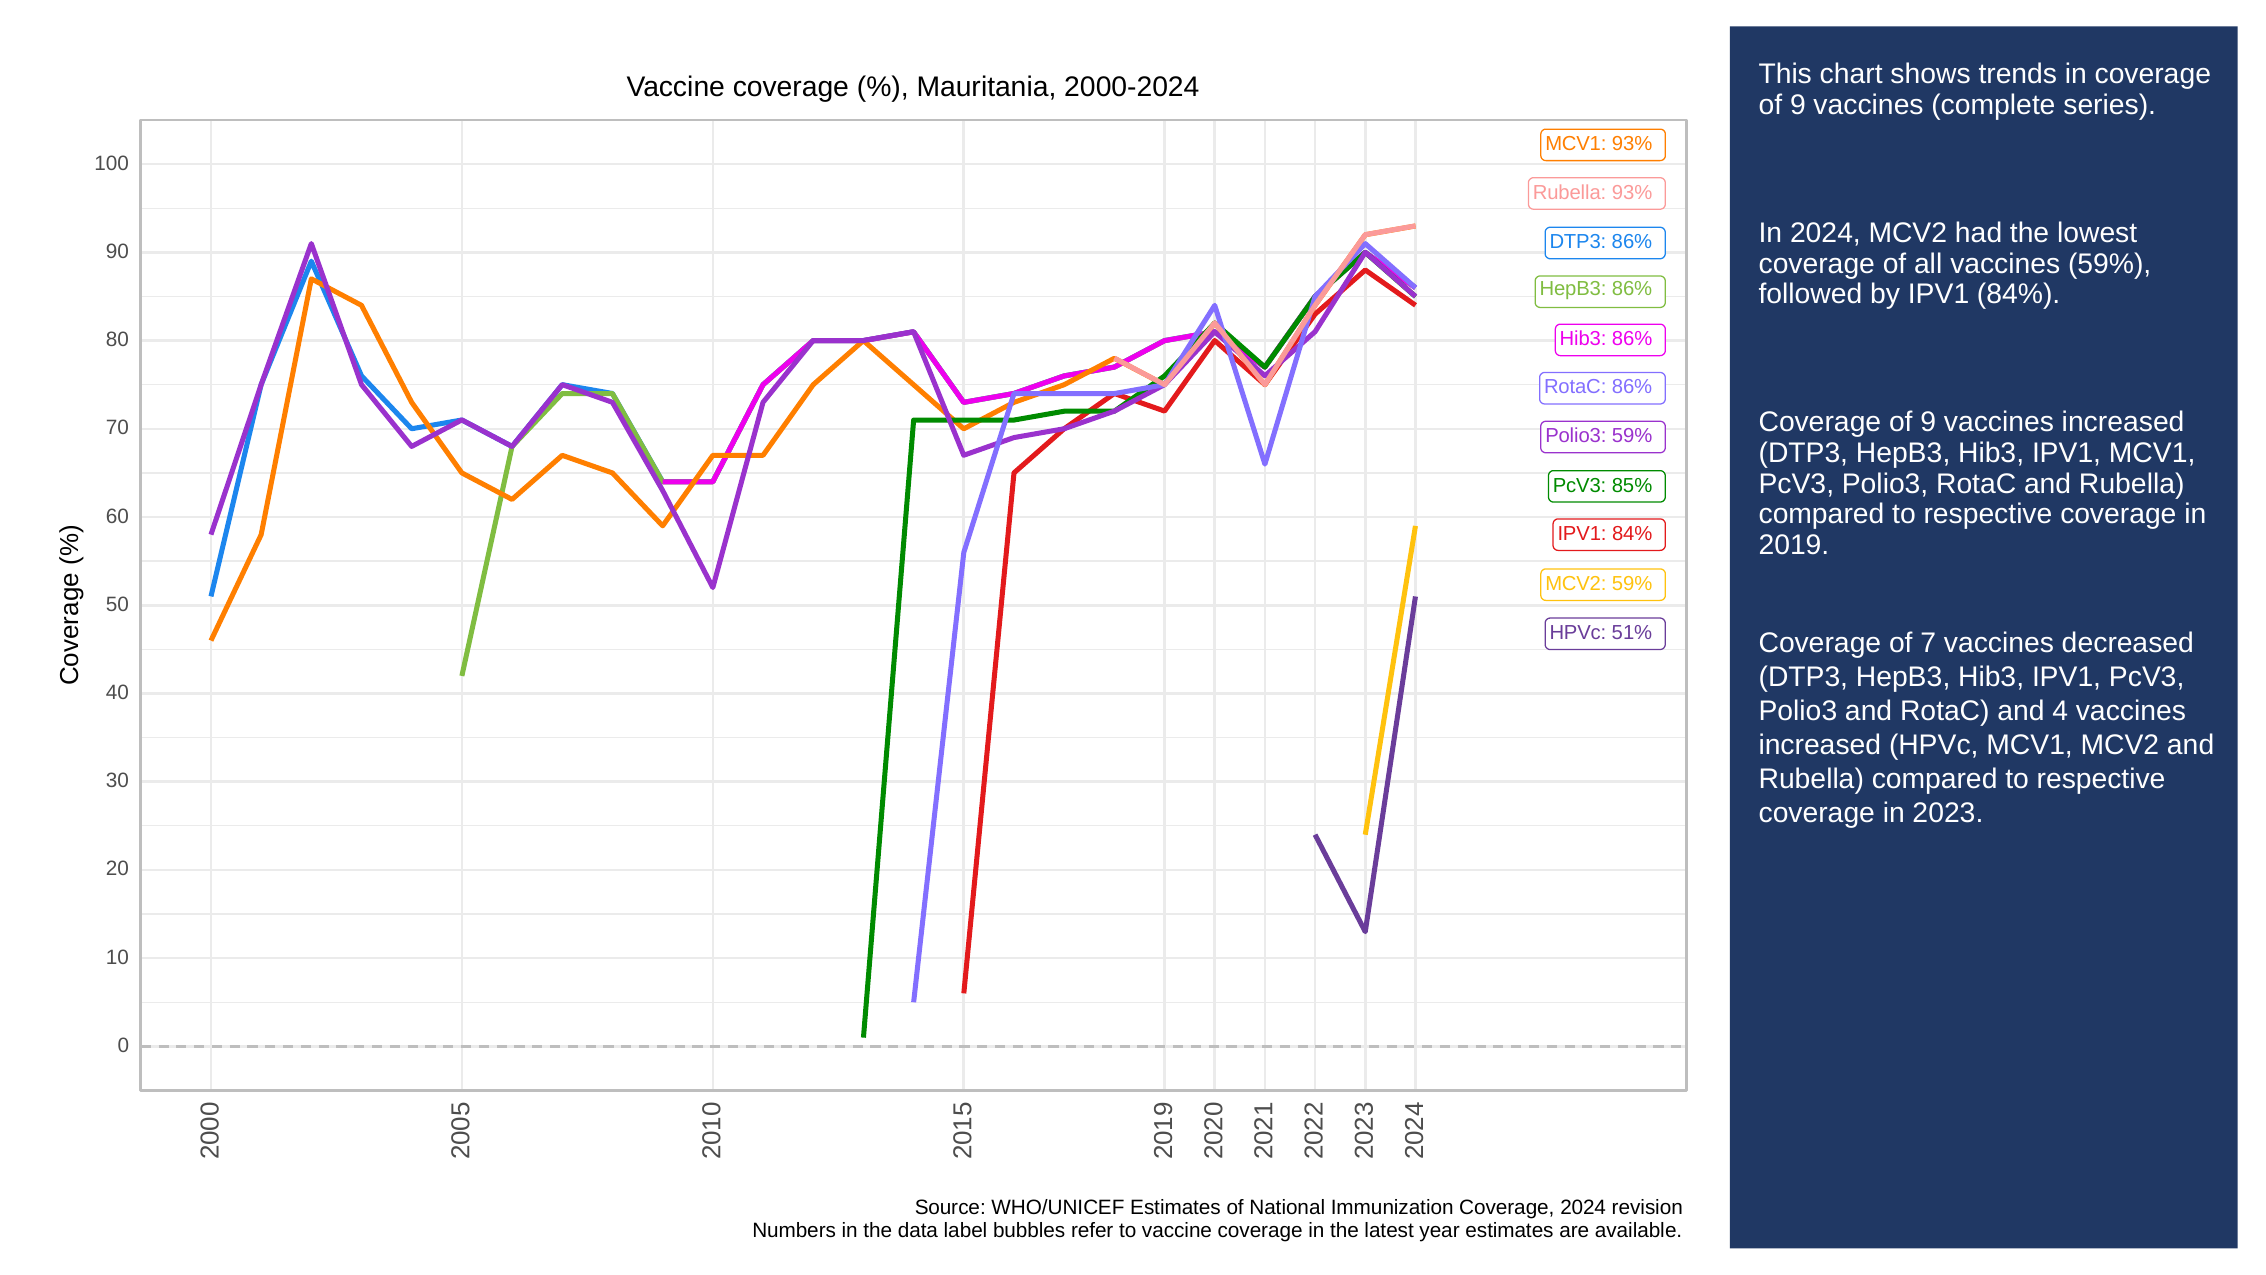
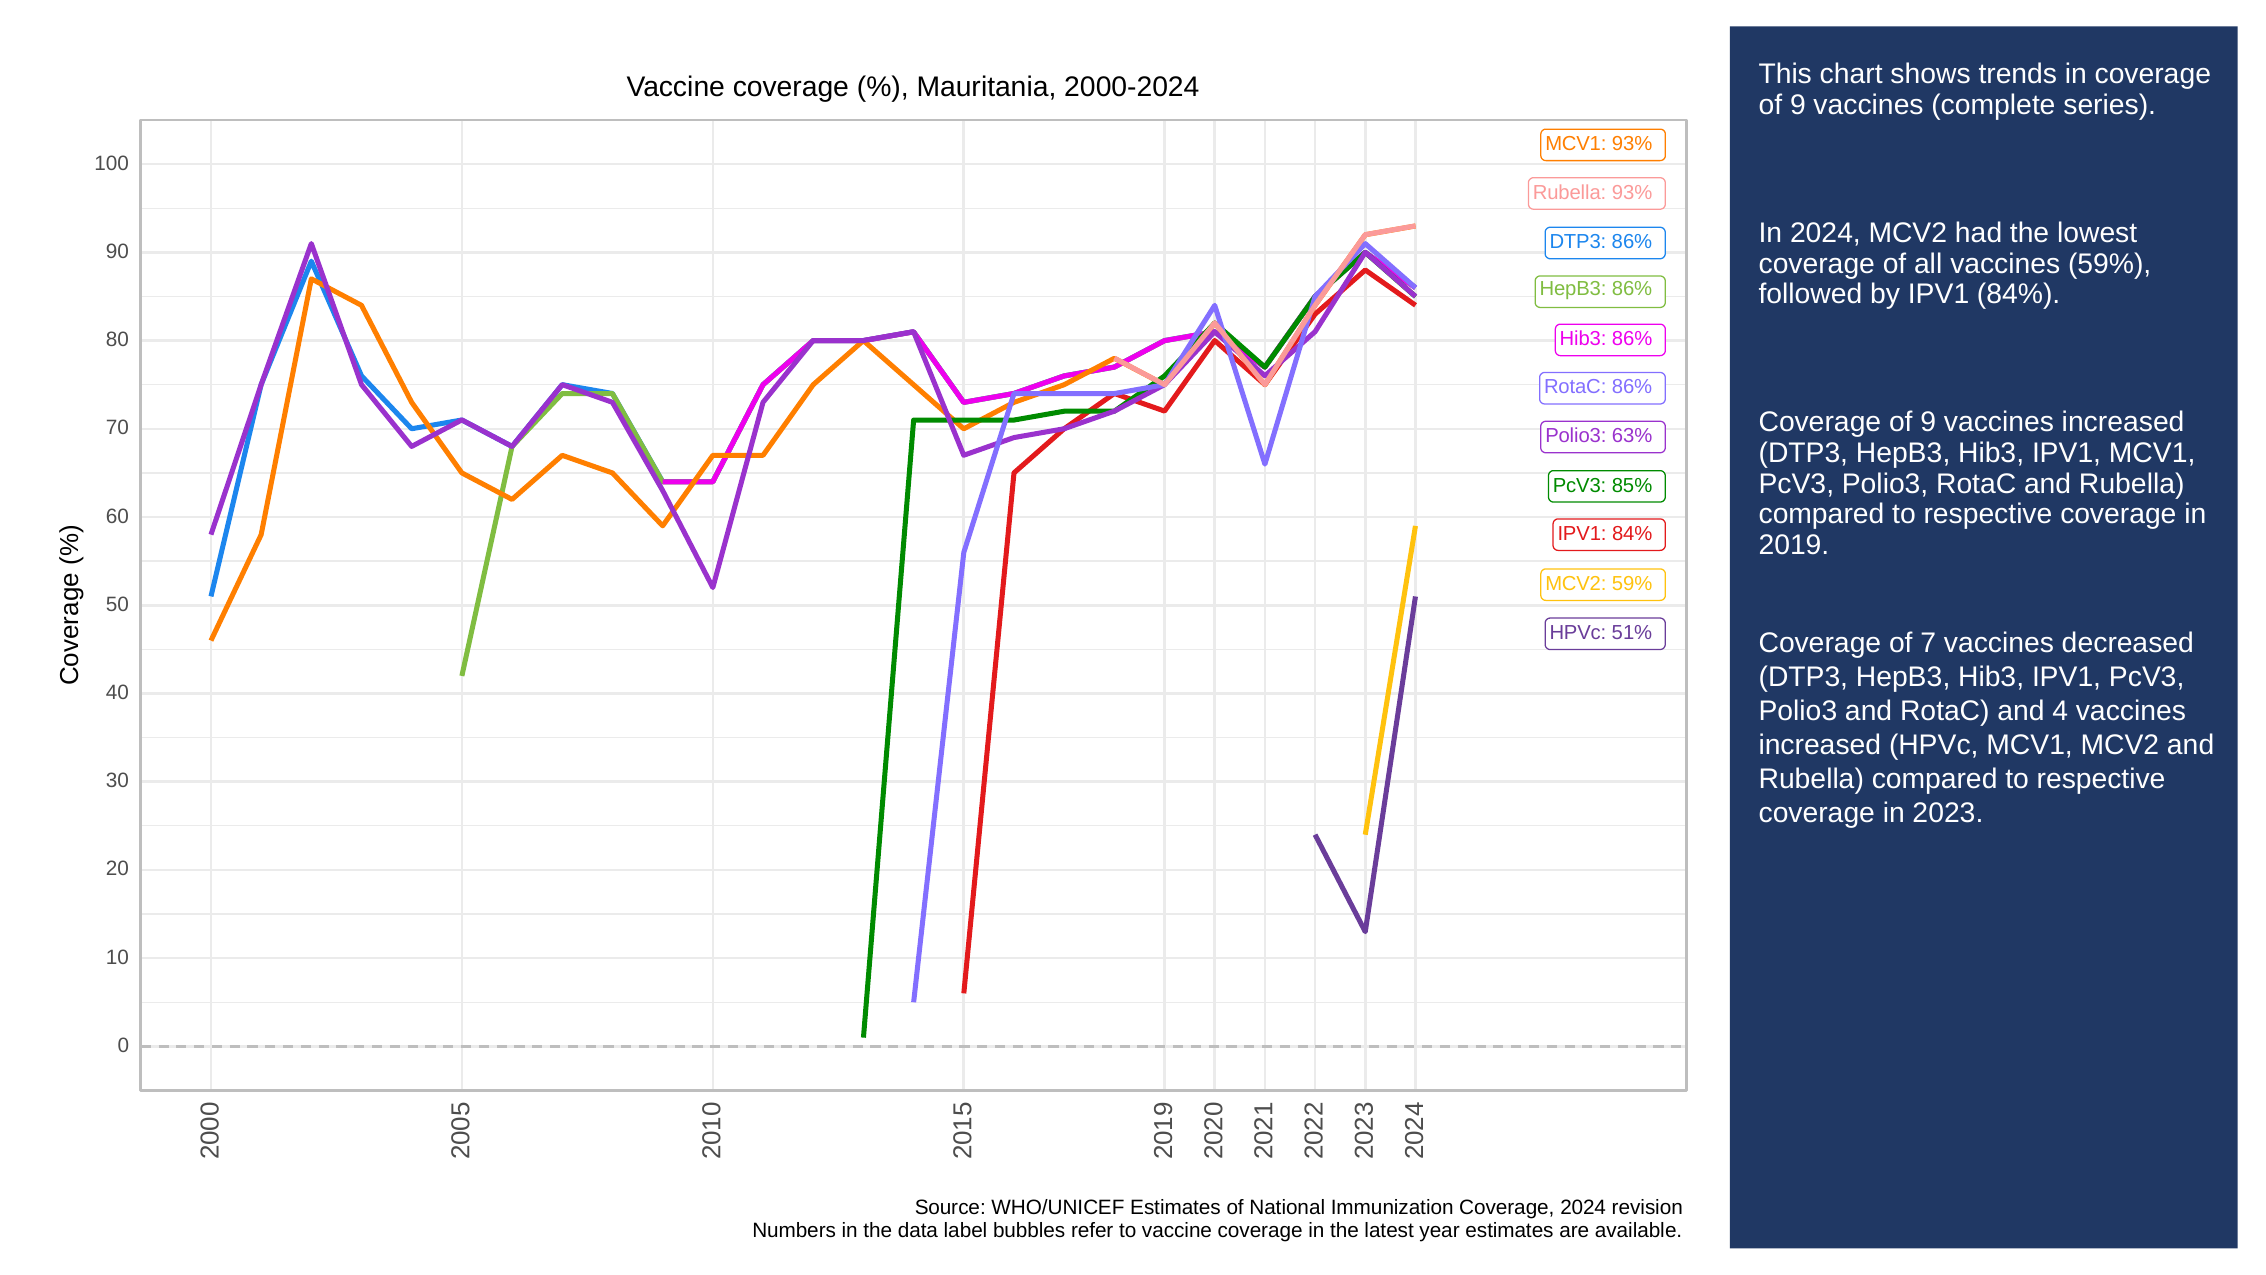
Polio3 59%: 59% -> 63% (1632, 436)
